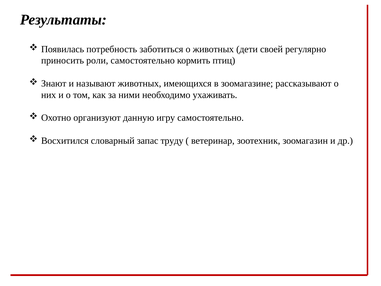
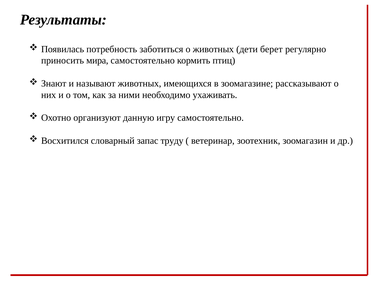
своей: своей -> берет (271, 49)
роли: роли -> мира (97, 61)
